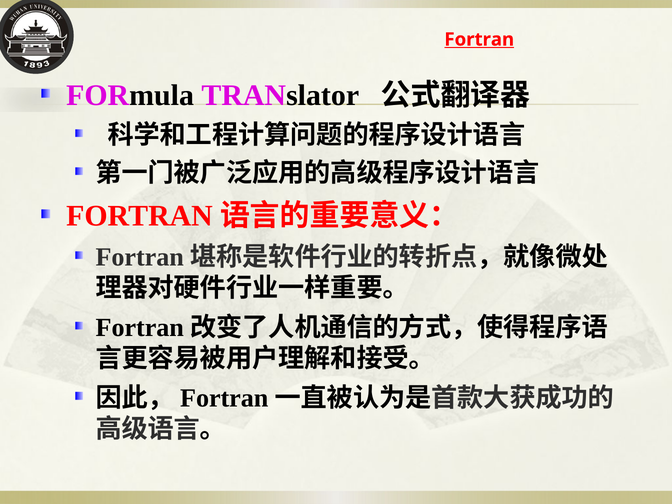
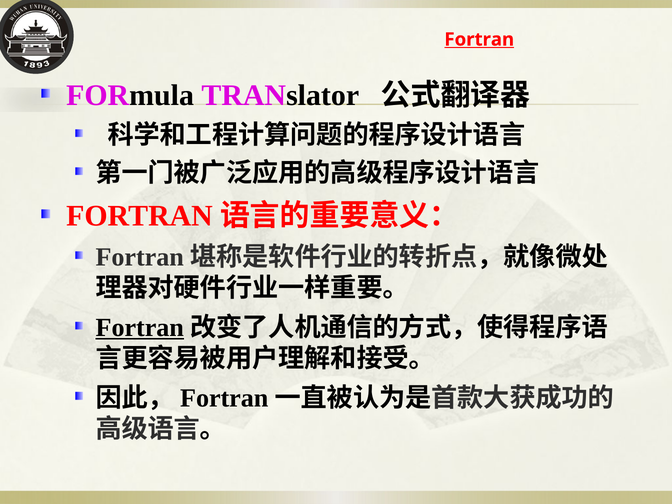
Fortran underline: none -> present (140, 327)
